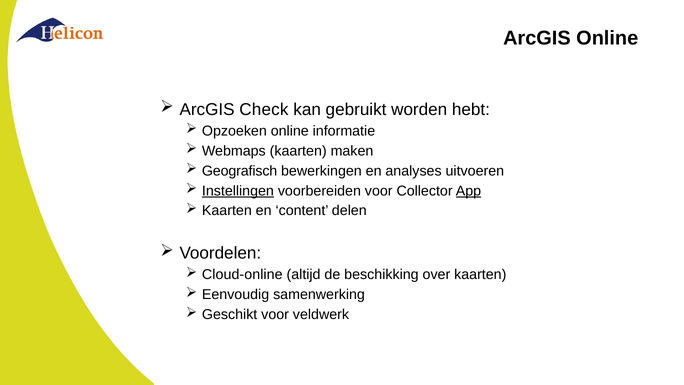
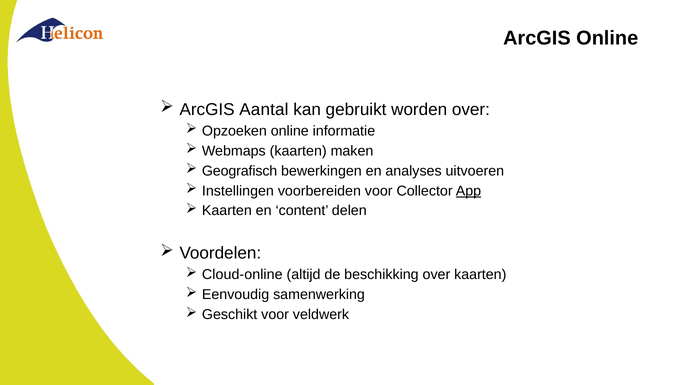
Check: Check -> Aantal (264, 109)
worden hebt: hebt -> over (471, 109)
Instellingen underline: present -> none (238, 191)
